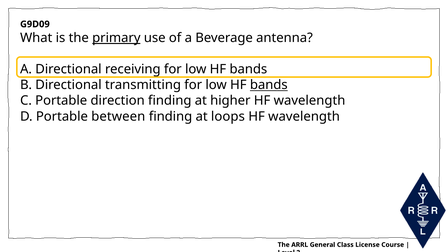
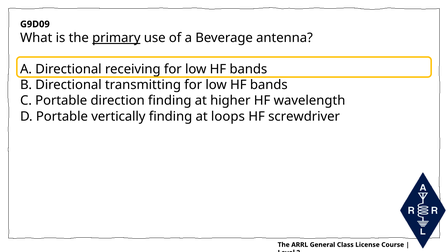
bands underline: present -> none (269, 85)
between: between -> vertically (118, 116)
wavelength: wavelength -> screwdriver (304, 116)
